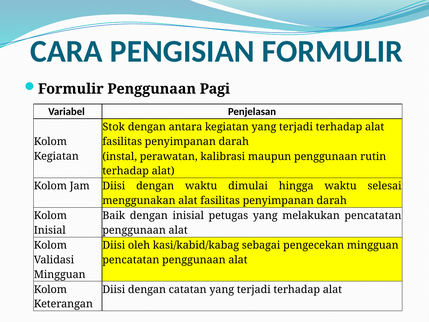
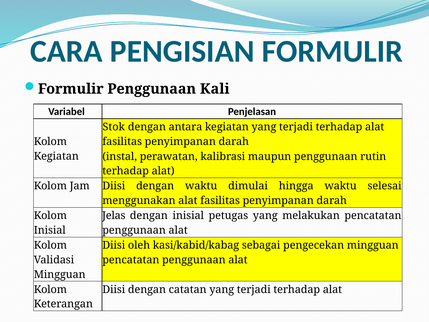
Pagi: Pagi -> Kali (215, 89)
Baik: Baik -> Jelas (114, 216)
